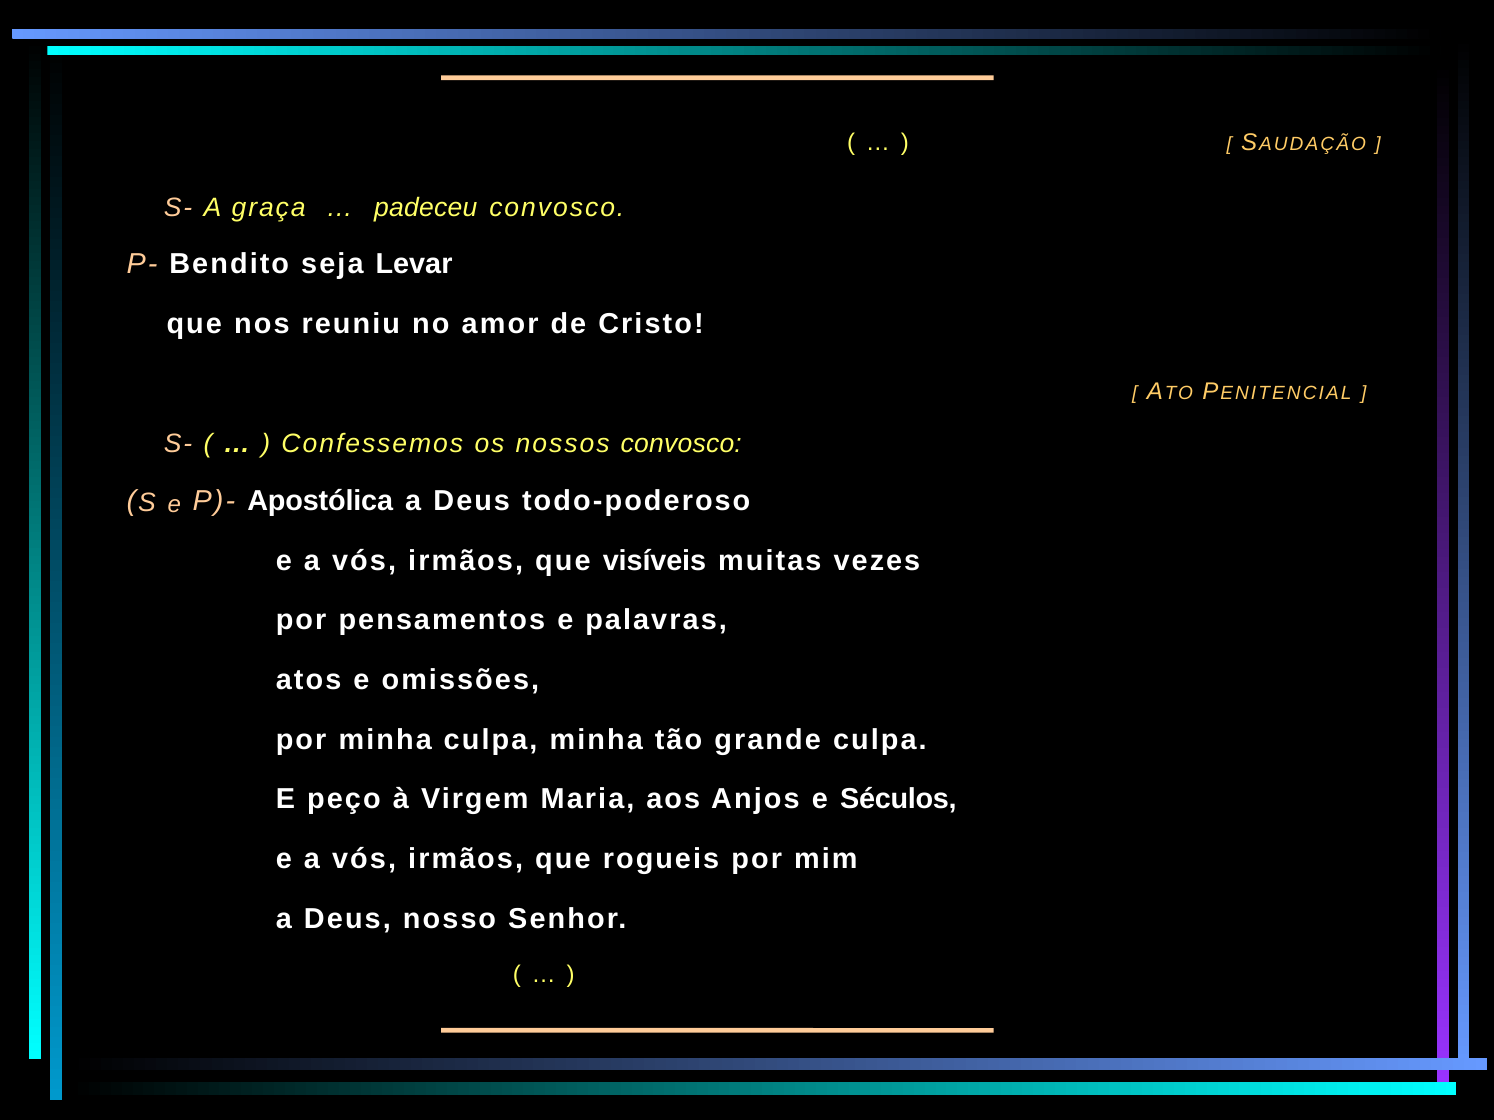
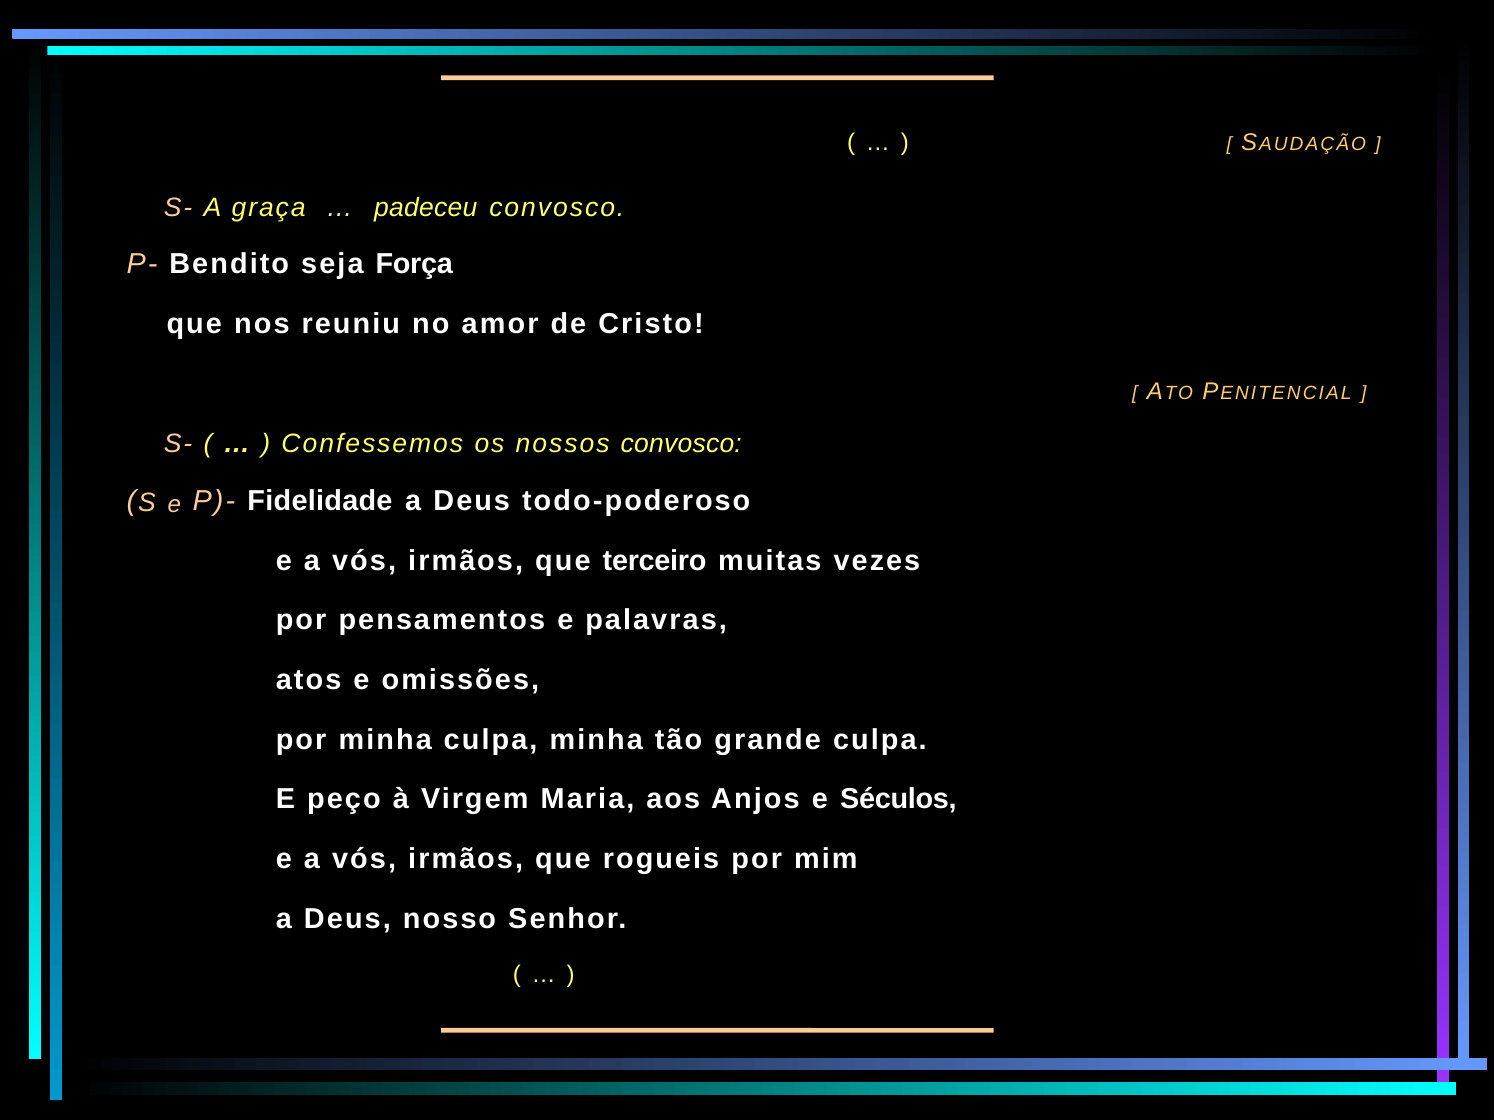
Levar: Levar -> Força (414, 264)
Apostólica: Apostólica -> Fidelidade (320, 501)
visíveis: visíveis -> terceiro (655, 561)
